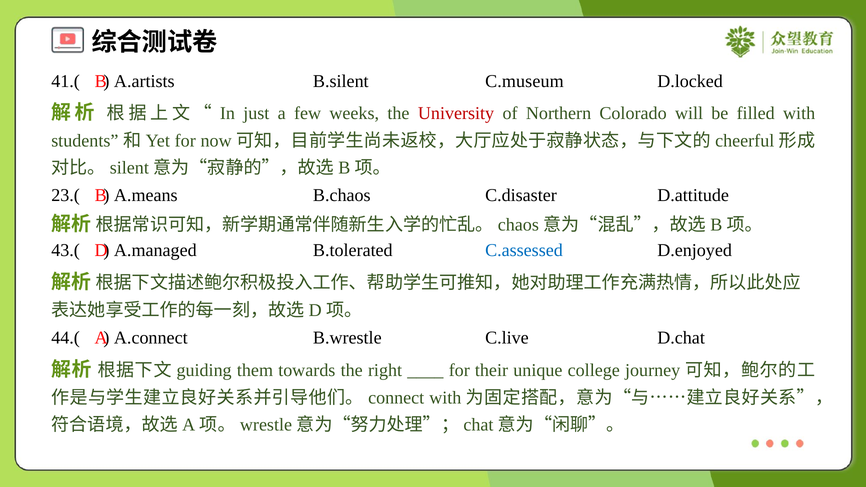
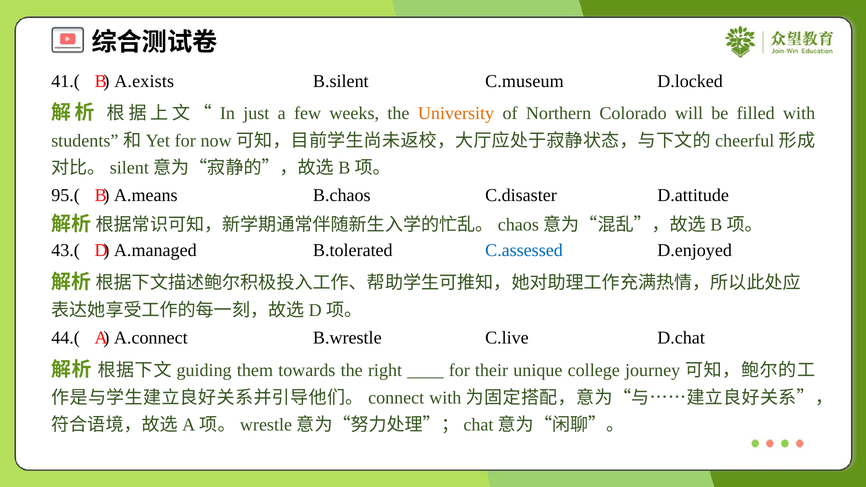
A.artists: A.artists -> A.exists (144, 81)
University colour: red -> orange (456, 113)
23.(: 23.( -> 95.( (66, 195)
